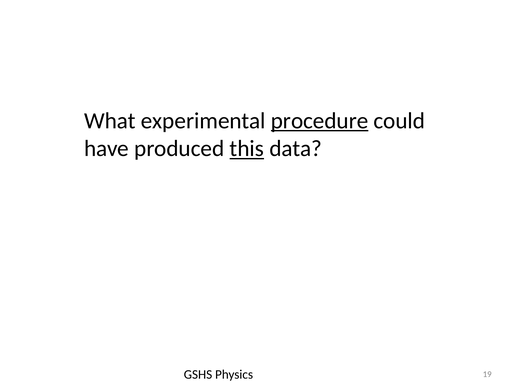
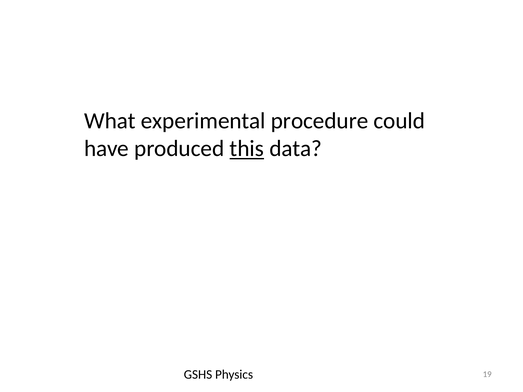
procedure underline: present -> none (320, 121)
